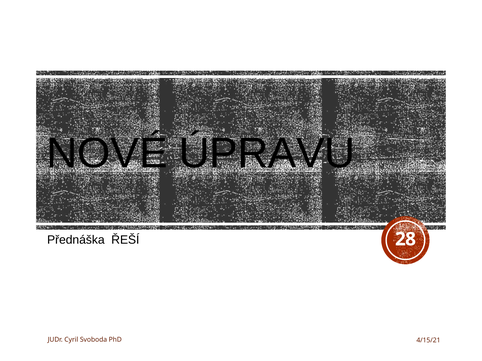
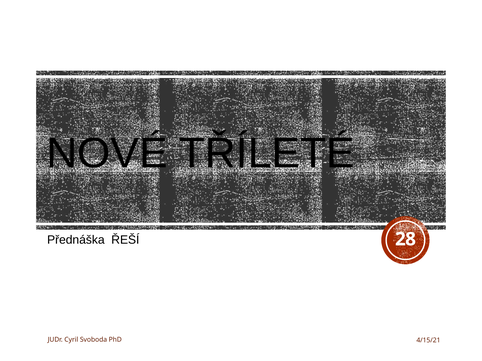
ÚPRAVU: ÚPRAVU -> TŘÍLETÉ (267, 154)
